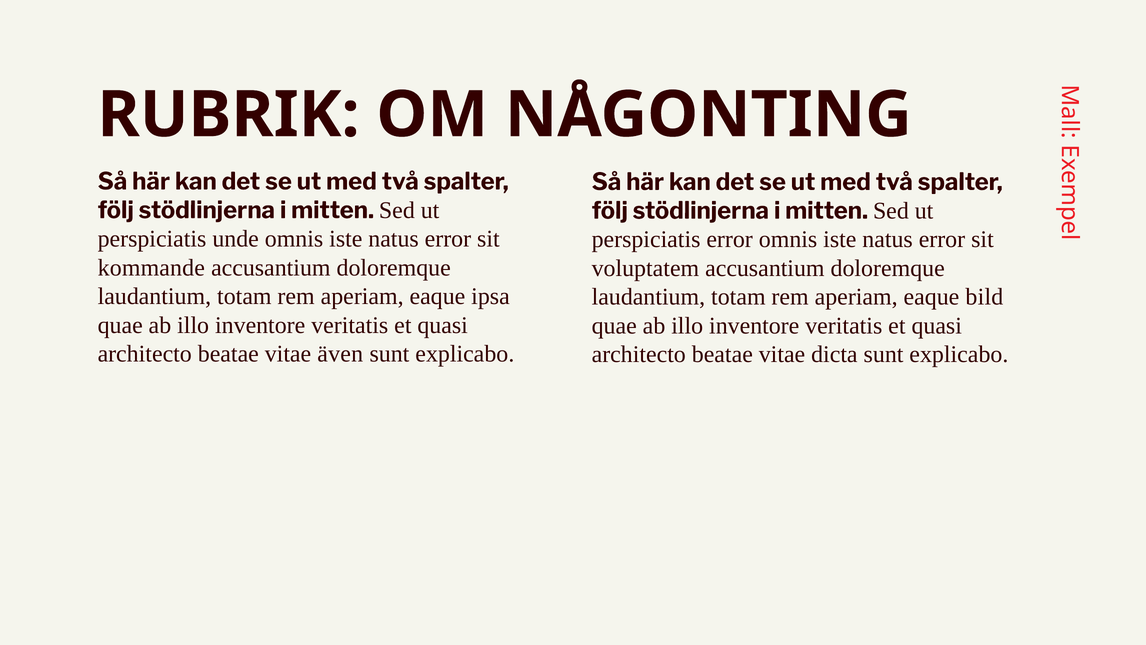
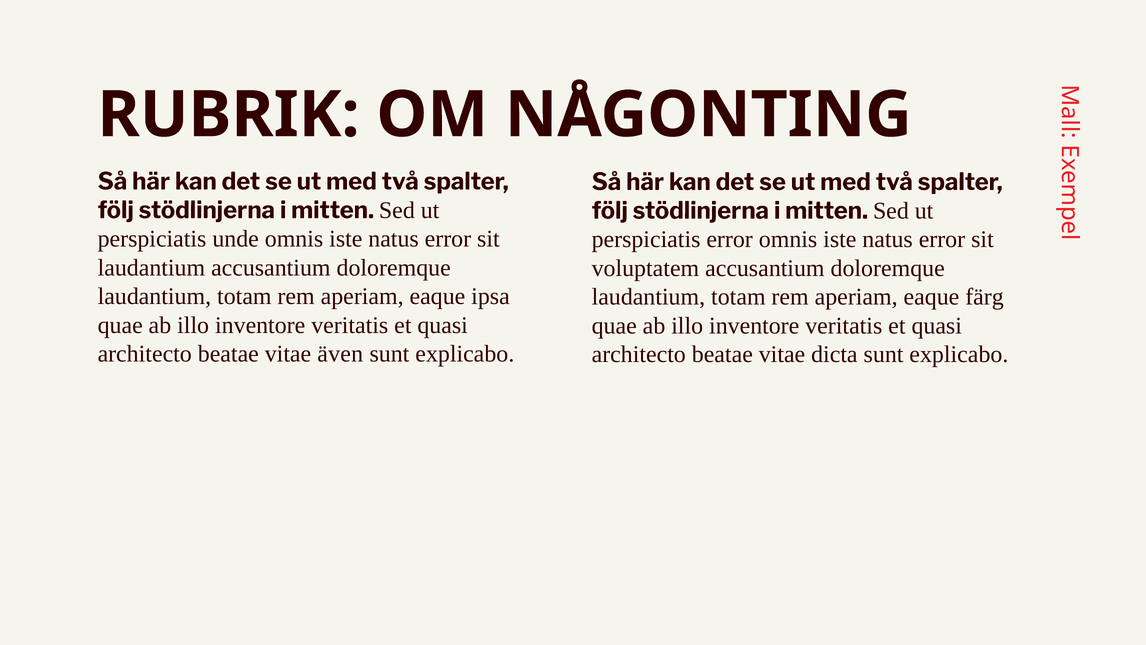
kommande: kommande -> laudantium (151, 268)
bild: bild -> färg (985, 297)
